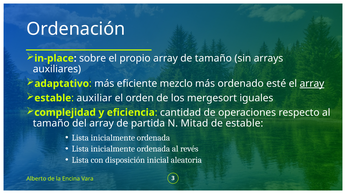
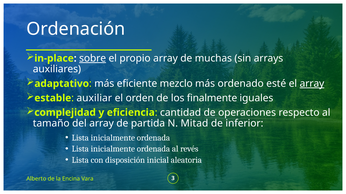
sobre underline: none -> present (93, 58)
de tamaño: tamaño -> muchas (213, 58)
mergesort: mergesort -> finalmente (212, 98)
de estable: estable -> inferior (244, 124)
